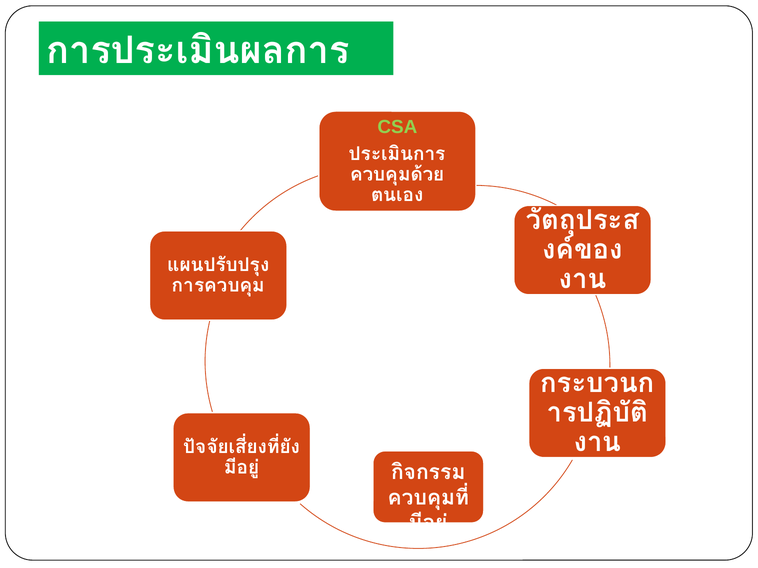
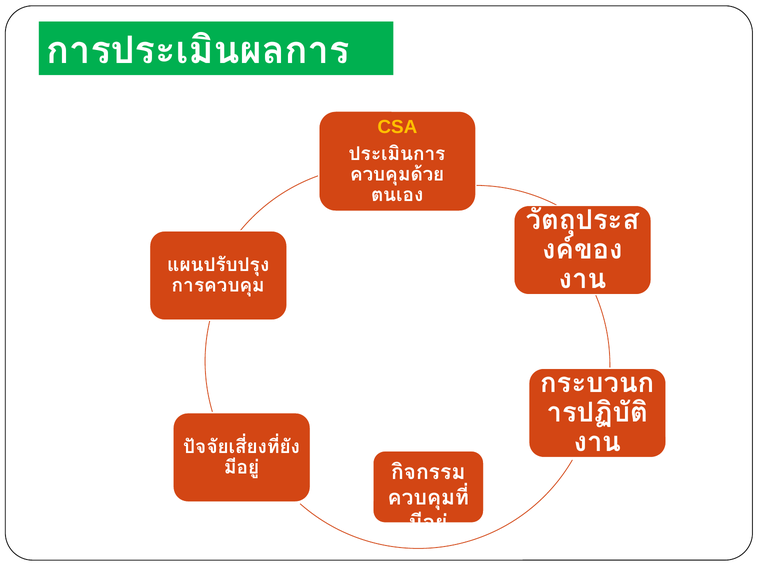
CSA colour: light green -> yellow (397, 127)
